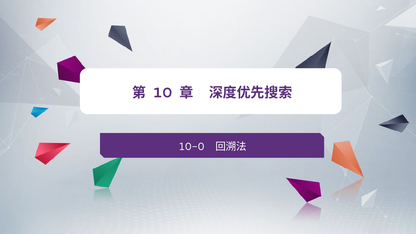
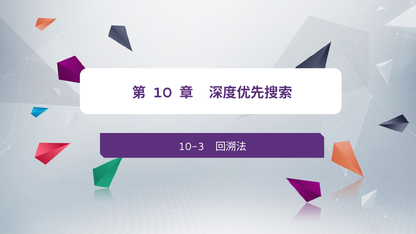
10-0: 10-0 -> 10-3 (191, 147)
